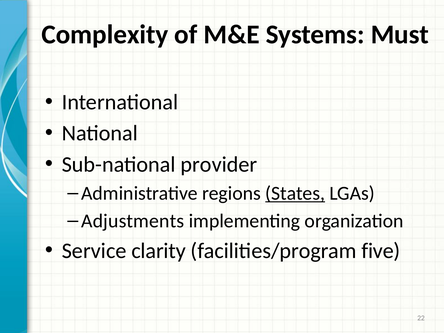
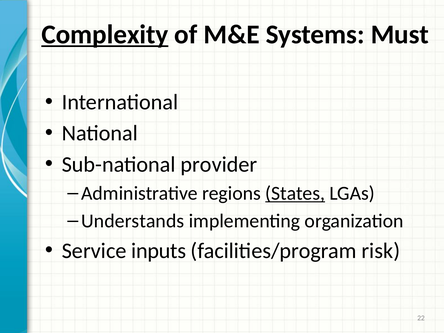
Complexity underline: none -> present (105, 34)
Adjustments: Adjustments -> Understands (133, 221)
clarity: clarity -> inputs (159, 251)
five: five -> risk (381, 251)
